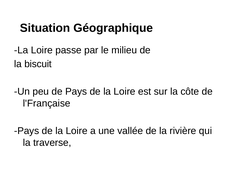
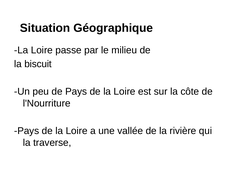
l'Française: l'Française -> l'Nourriture (47, 103)
